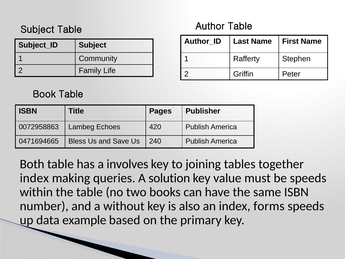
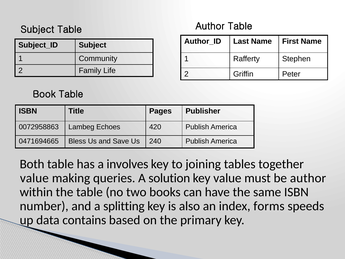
index: index -> value (34, 178)
be speeds: speeds -> author (308, 178)
without: without -> splitting (124, 206)
example: example -> contains (84, 220)
